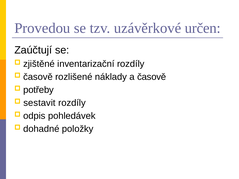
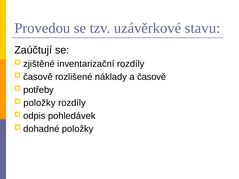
určen: určen -> stavu (203, 28)
sestavit: sestavit -> položky (39, 103)
